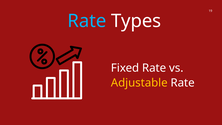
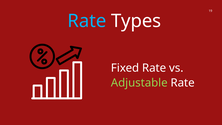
Adjustable colour: yellow -> light green (139, 83)
